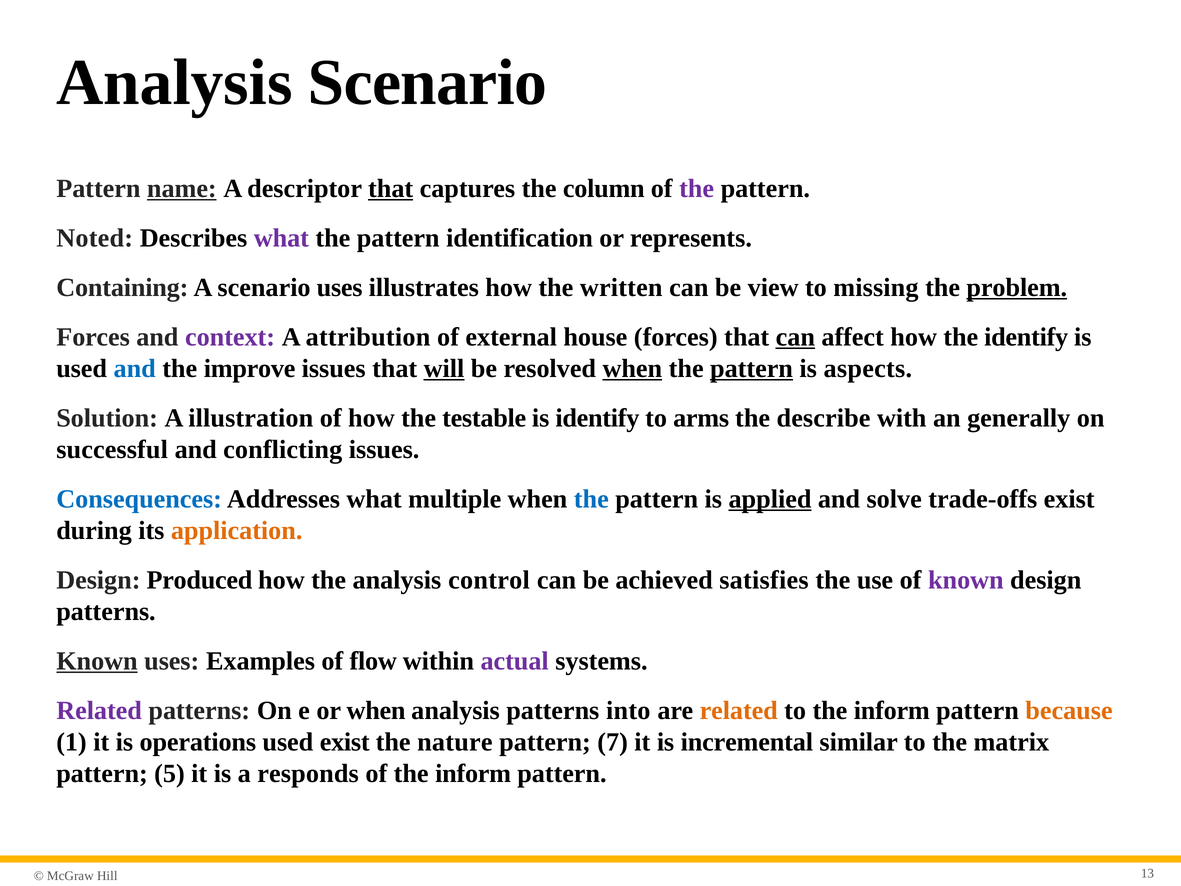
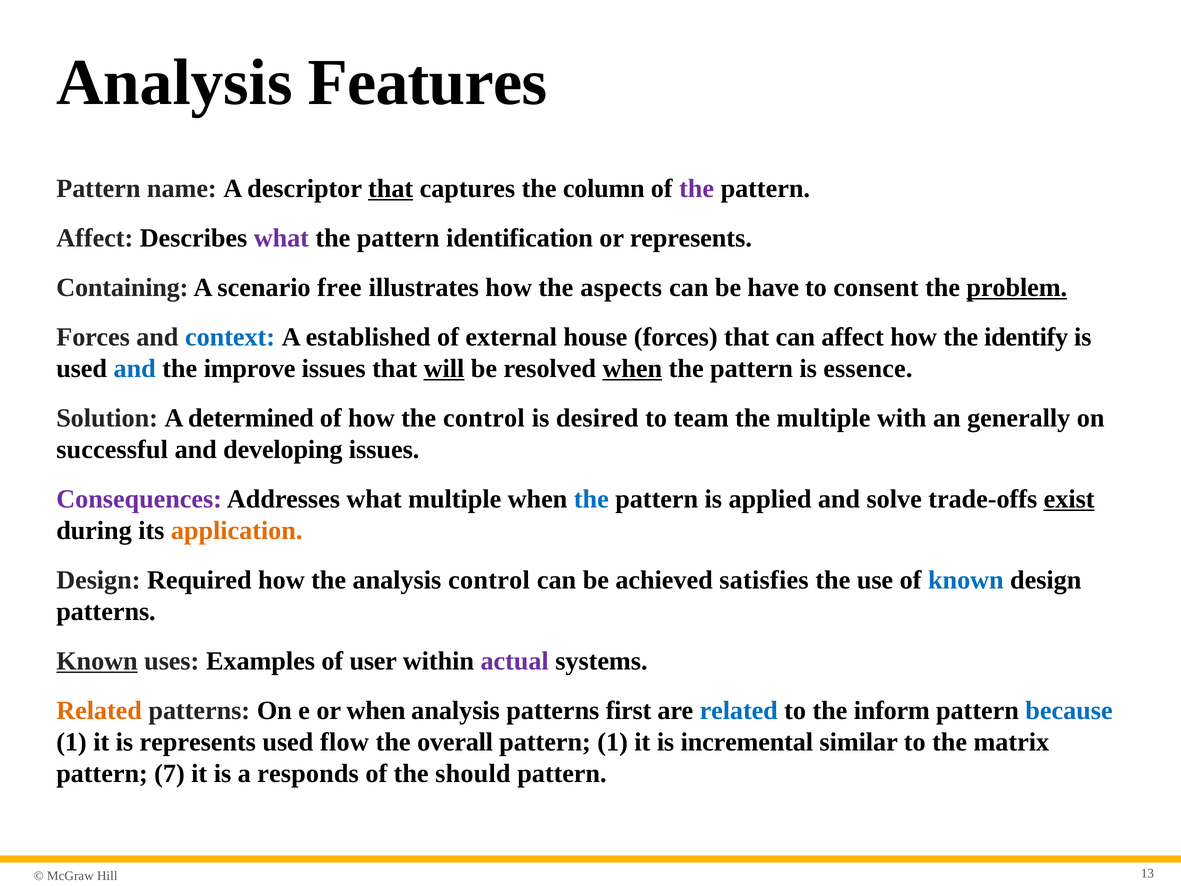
Analysis Scenario: Scenario -> Features (427, 83)
name underline: present -> none (182, 188)
Noted: Noted -> Affect (95, 238)
scenario uses: uses -> free (339, 287)
written: written -> aspects (621, 287)
view: view -> have (773, 287)
missing: missing -> consent (876, 287)
context colour: purple -> blue (230, 337)
attribution: attribution -> established (368, 337)
can underline: present -> none (795, 337)
pattern underline: present -> none (752, 368)
aspects: aspects -> essence (868, 368)
illustration: illustration -> determined (251, 418)
the testable: testable -> control (484, 418)
is identify: identify -> desired (597, 418)
arms: arms -> team (701, 418)
the describe: describe -> multiple (824, 418)
conflicting: conflicting -> developing (283, 449)
Consequences colour: blue -> purple (139, 499)
applied underline: present -> none (770, 499)
exist underline: none -> present (1069, 499)
Produced: Produced -> Required (199, 580)
known colour: purple -> blue (966, 580)
flow: flow -> user (373, 661)
Related colour: purple -> orange (99, 710)
into: into -> first (629, 710)
related colour: orange -> blue (739, 710)
because colour: orange -> blue (1069, 710)
is operations: operations -> represents (198, 742)
used exist: exist -> flow (344, 742)
nature: nature -> overall (455, 742)
pattern 7: 7 -> 1 (613, 742)
5: 5 -> 7 (169, 773)
of the inform: inform -> should (473, 773)
